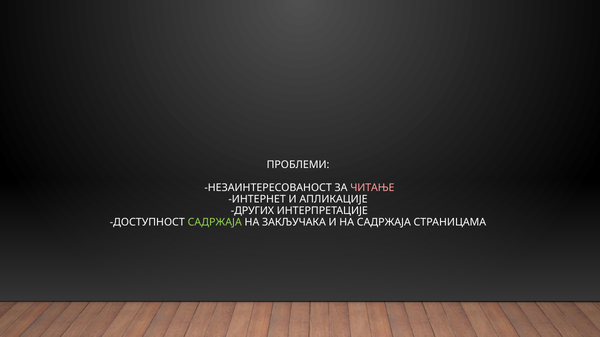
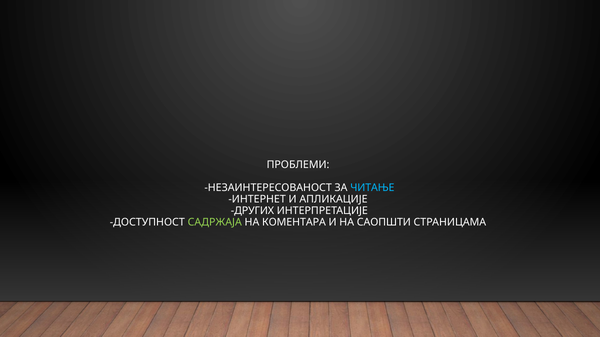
ЧИТАЊЕ colour: pink -> light blue (372, 188)
ЗАКЉУЧАКА: ЗАКЉУЧАКА -> КОМЕНТАРА (294, 222)
НА САДРЖАЈА: САДРЖАЈА -> САОПШТИ (384, 222)
